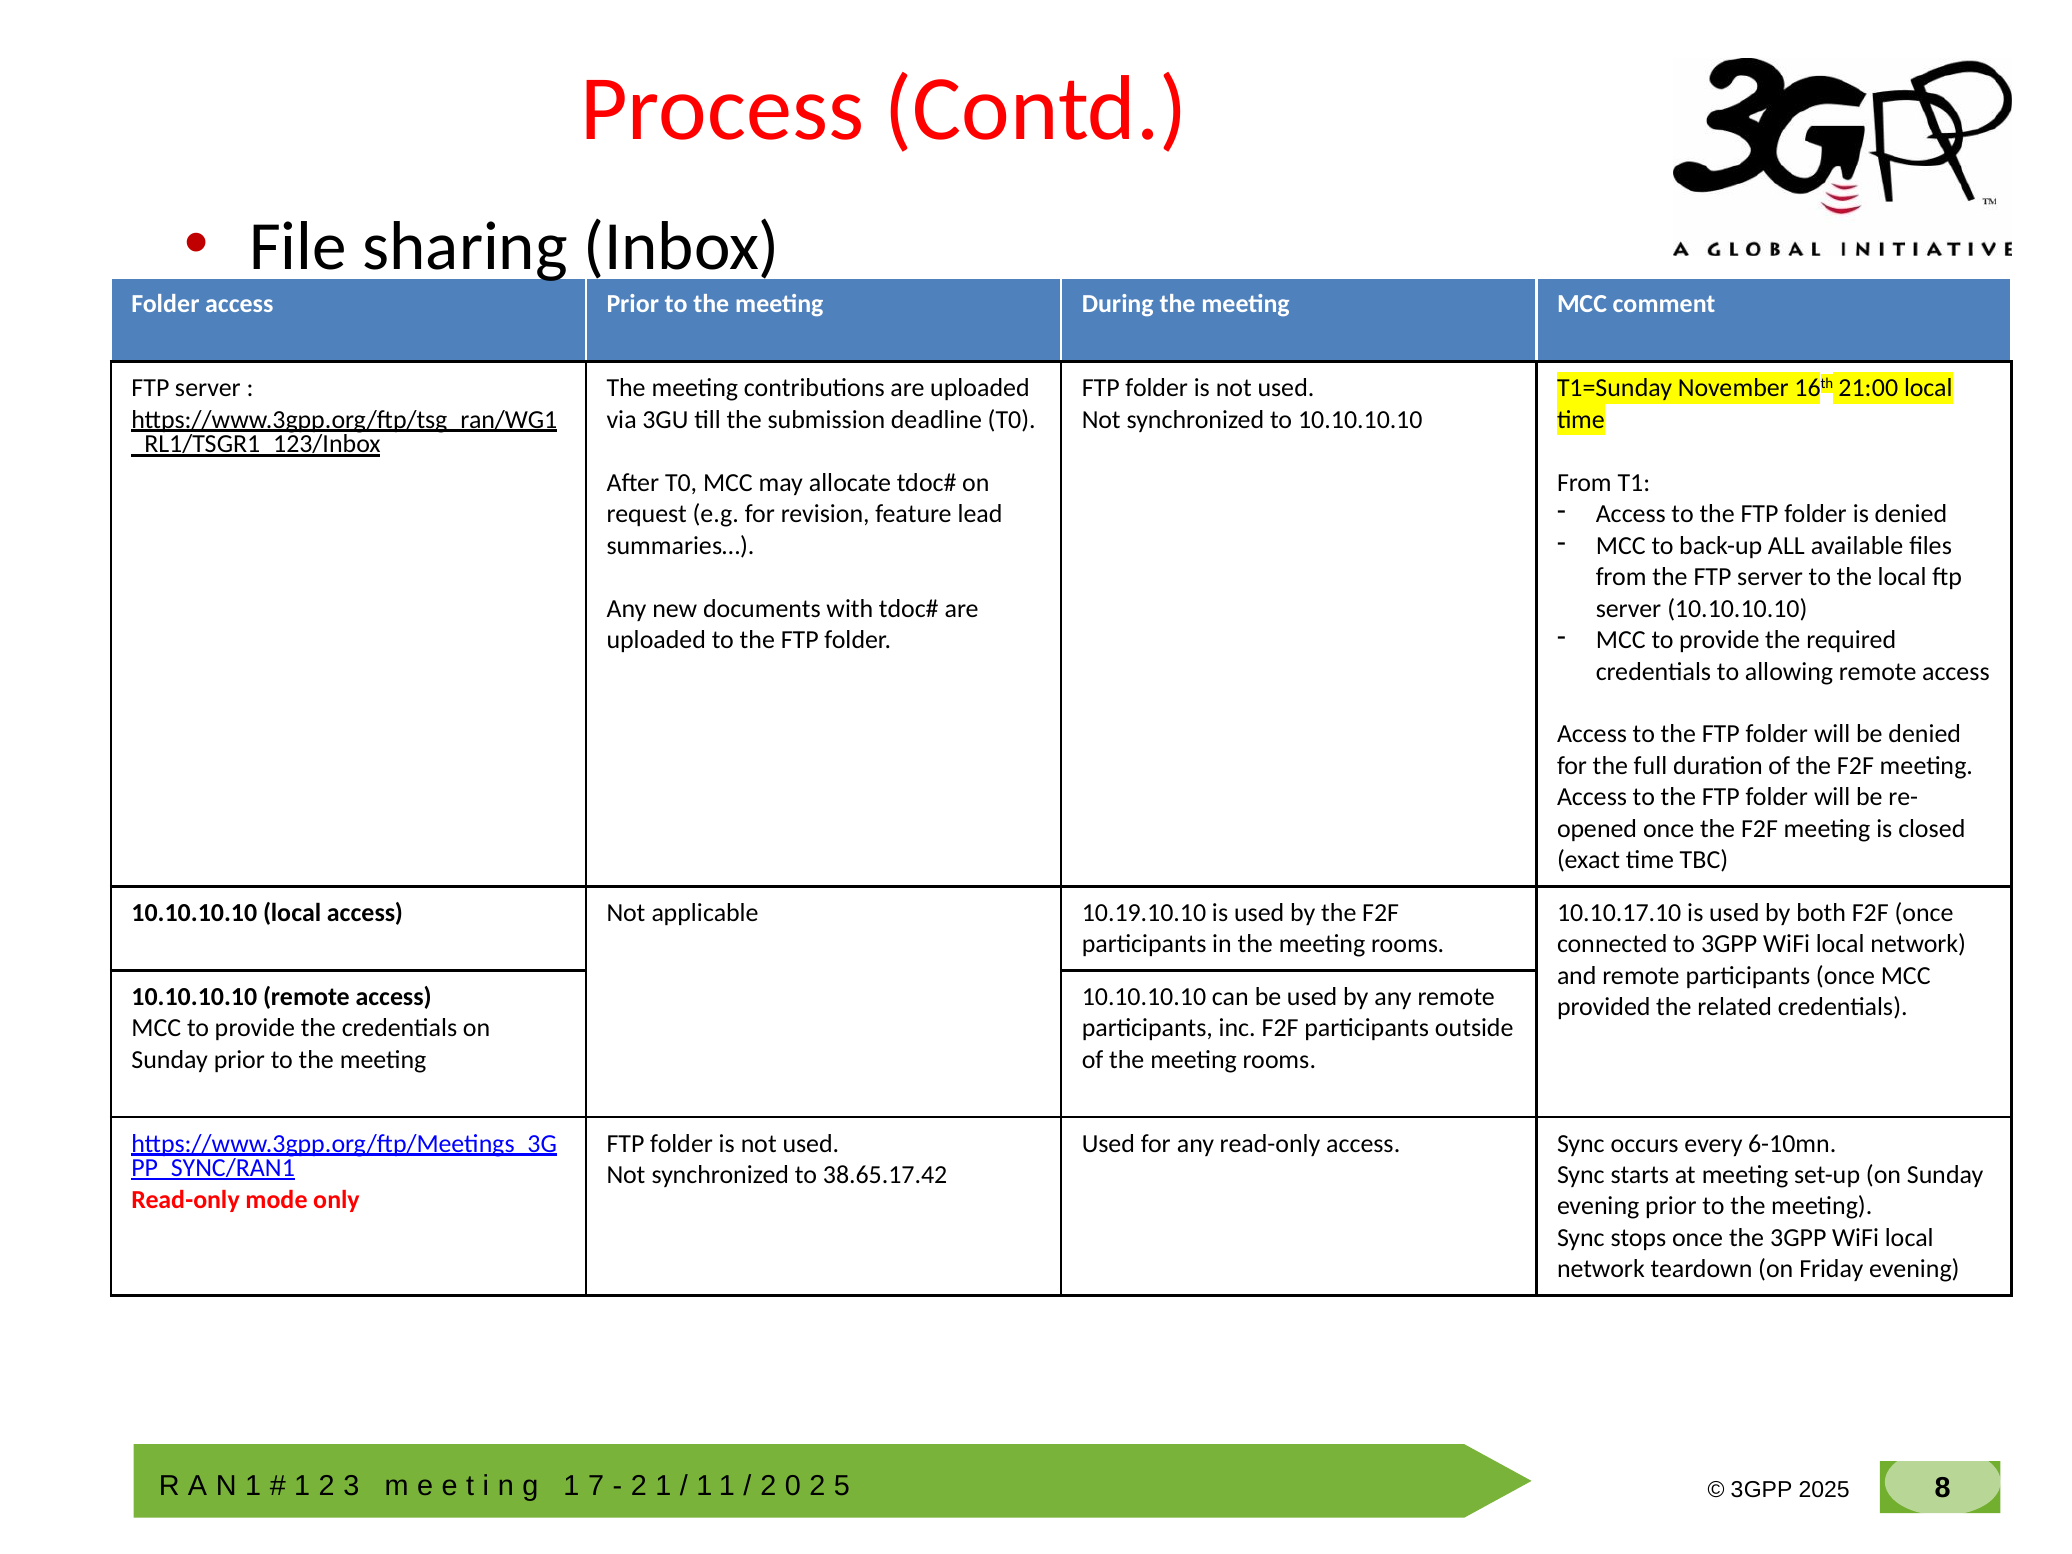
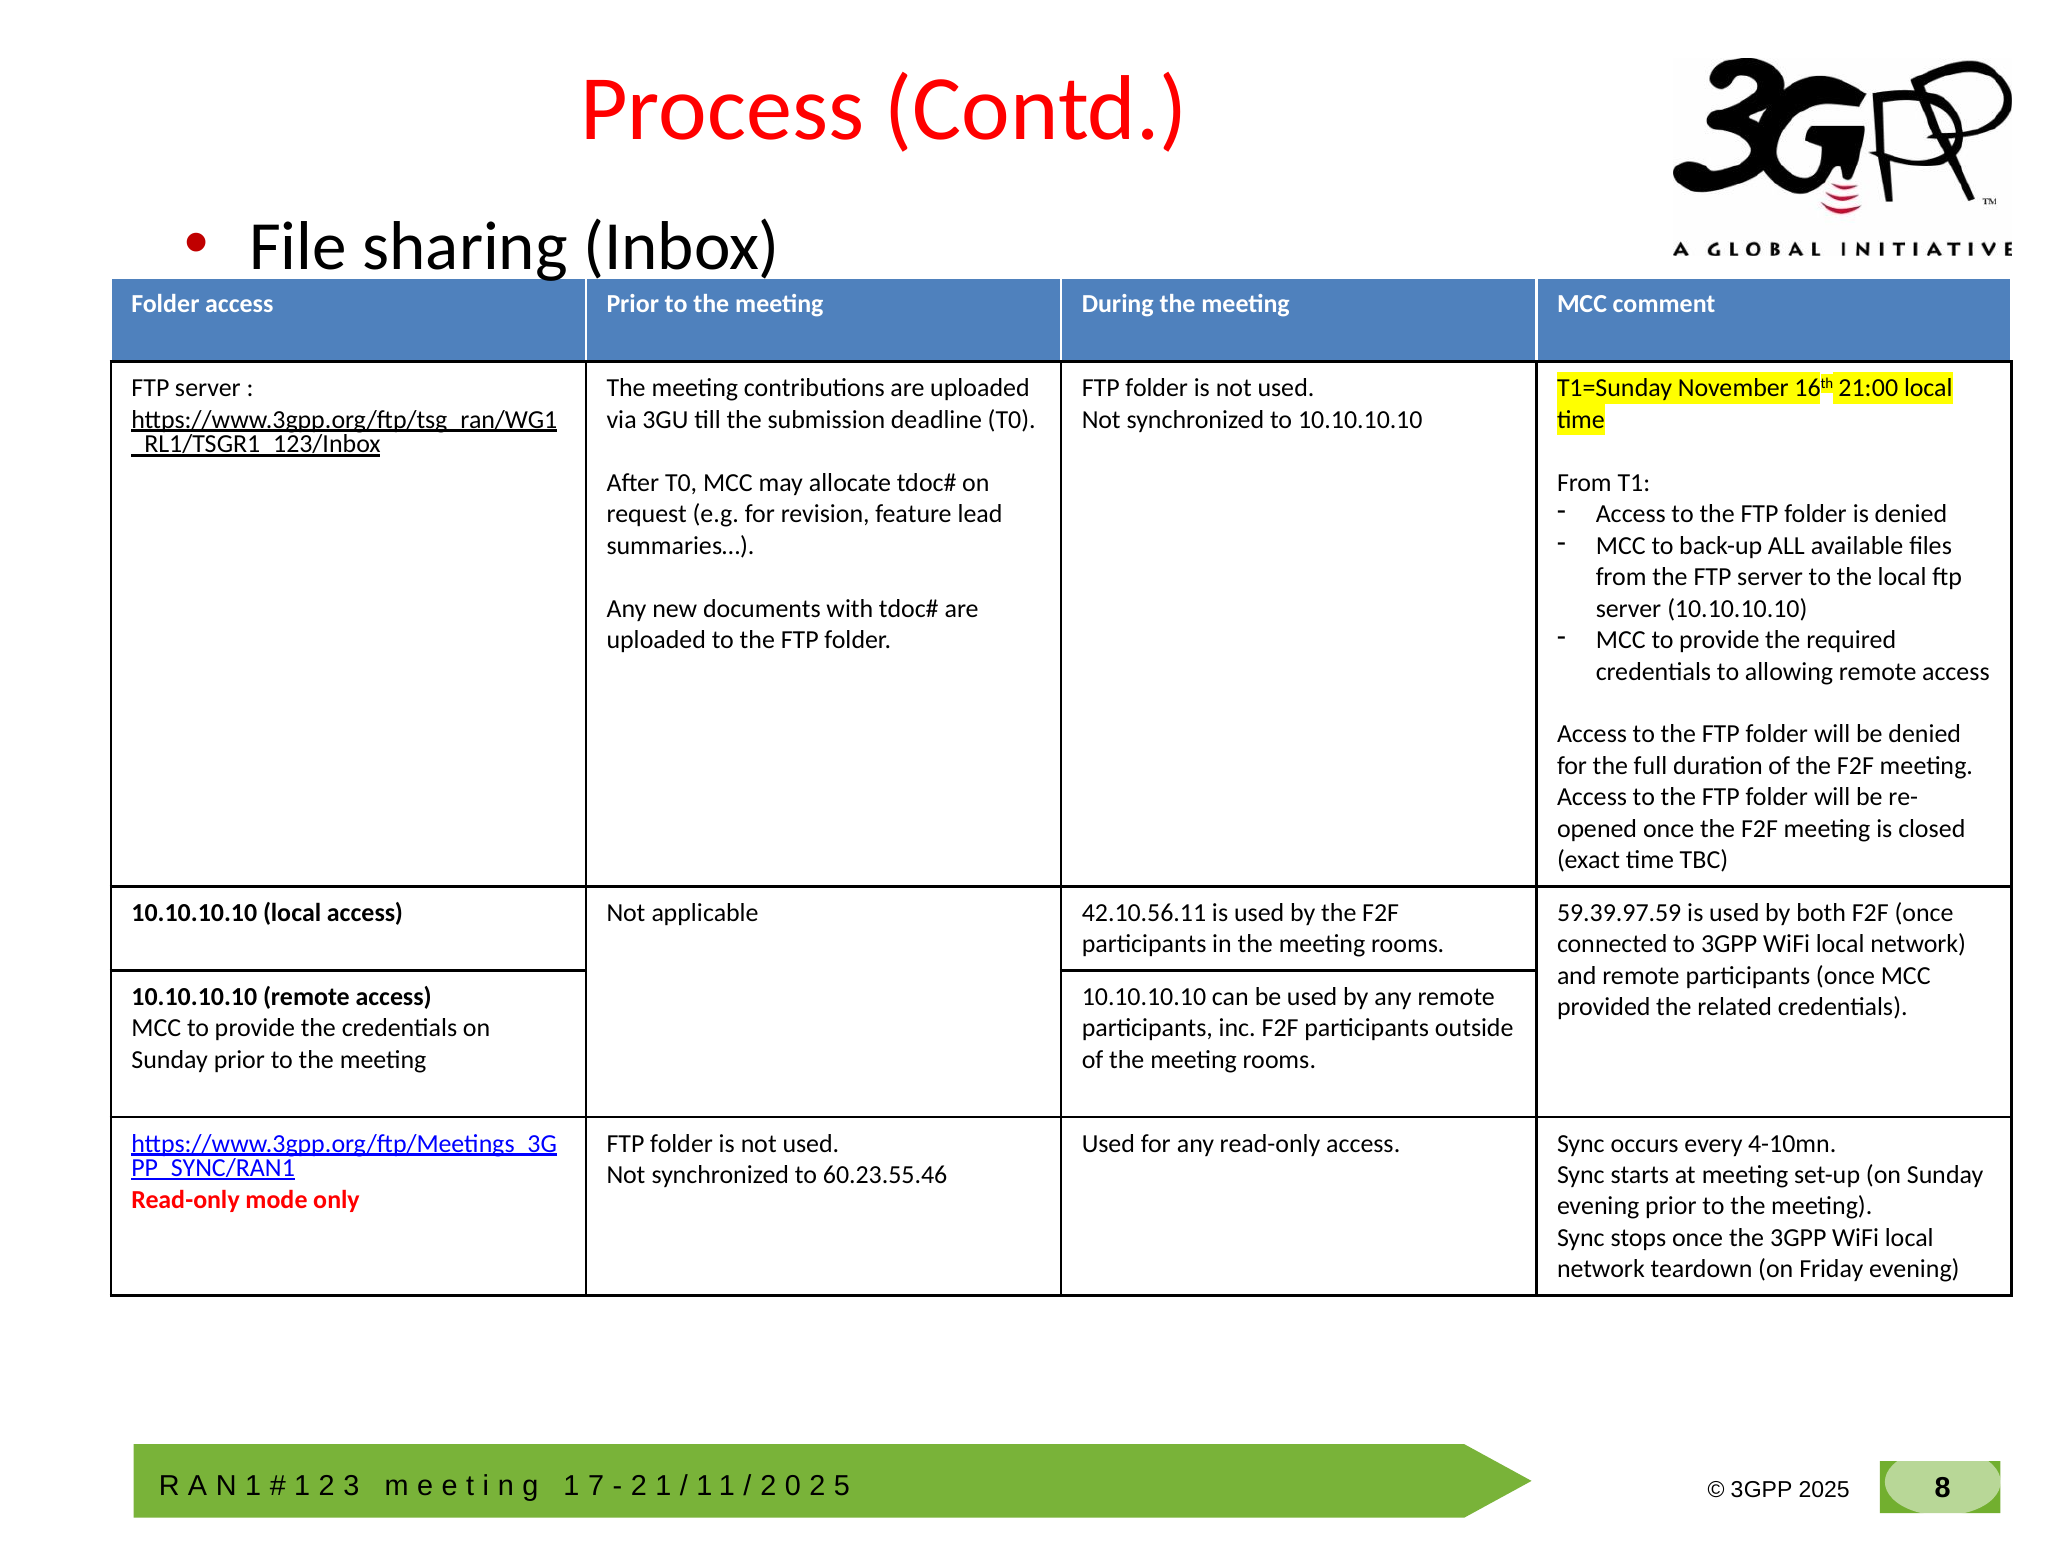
10.19.10.10: 10.19.10.10 -> 42.10.56.11 (1144, 913)
10.10.17.10: 10.10.17.10 -> 59.39.97.59 (1619, 913)
6-10mn: 6-10mn -> 4-10mn (1792, 1143)
38.65.17.42: 38.65.17.42 -> 60.23.55.46 (885, 1175)
